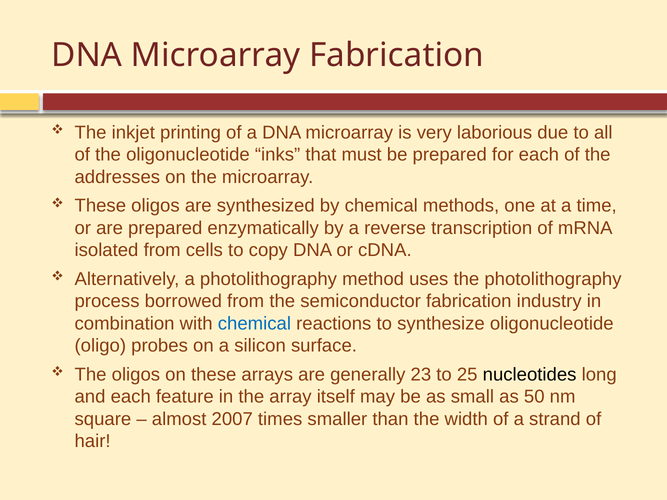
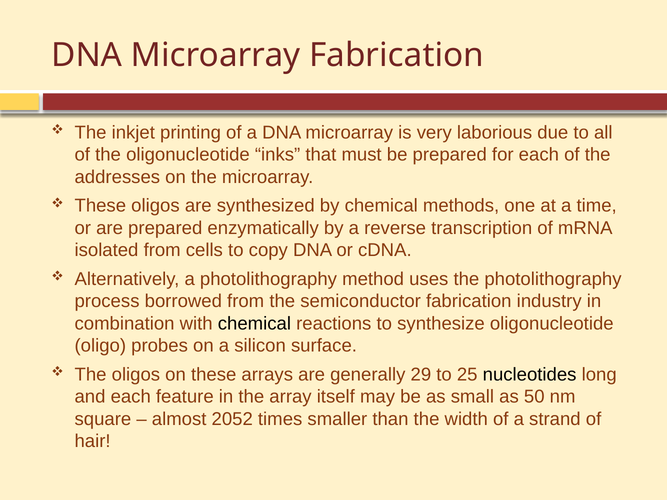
chemical colour: blue -> black (254, 324)
23: 23 -> 29 (421, 375)
2007: 2007 -> 2052 (232, 419)
